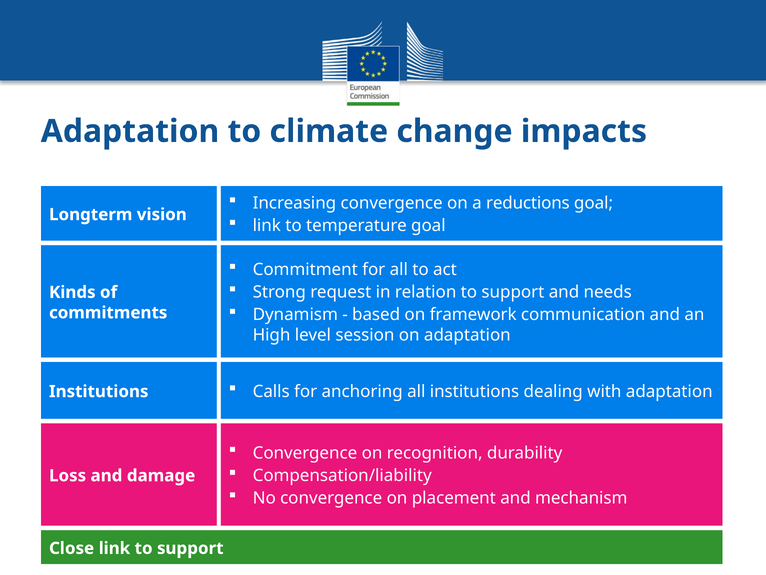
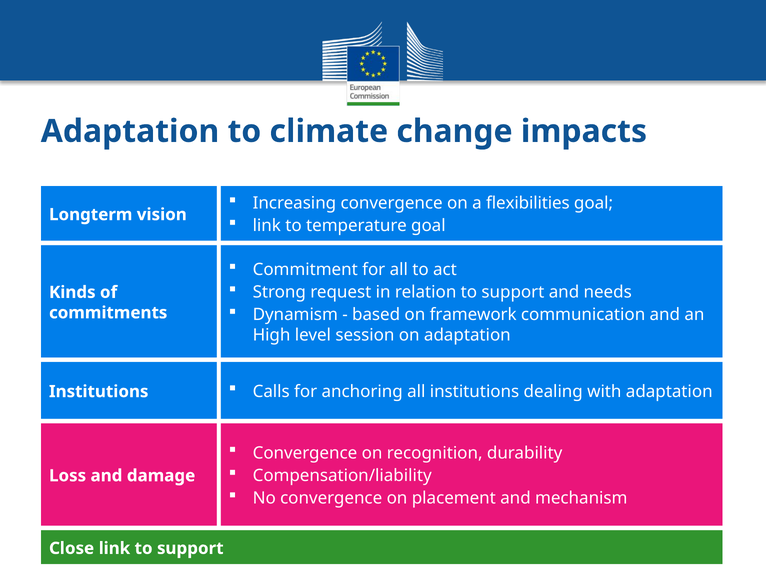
reductions: reductions -> flexibilities (528, 203)
